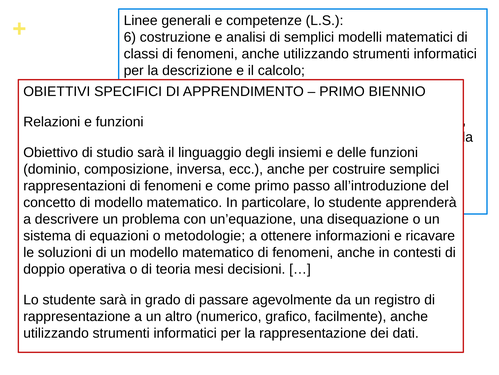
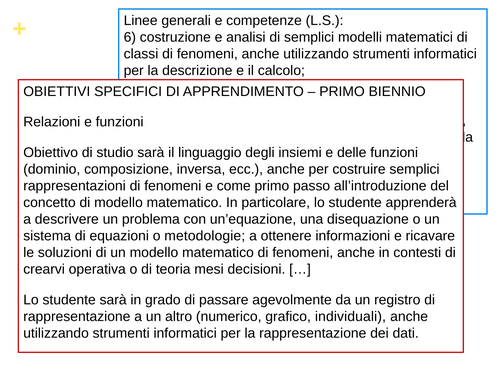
doppio: doppio -> crearvi (44, 269)
facilmente: facilmente -> individuali (350, 316)
